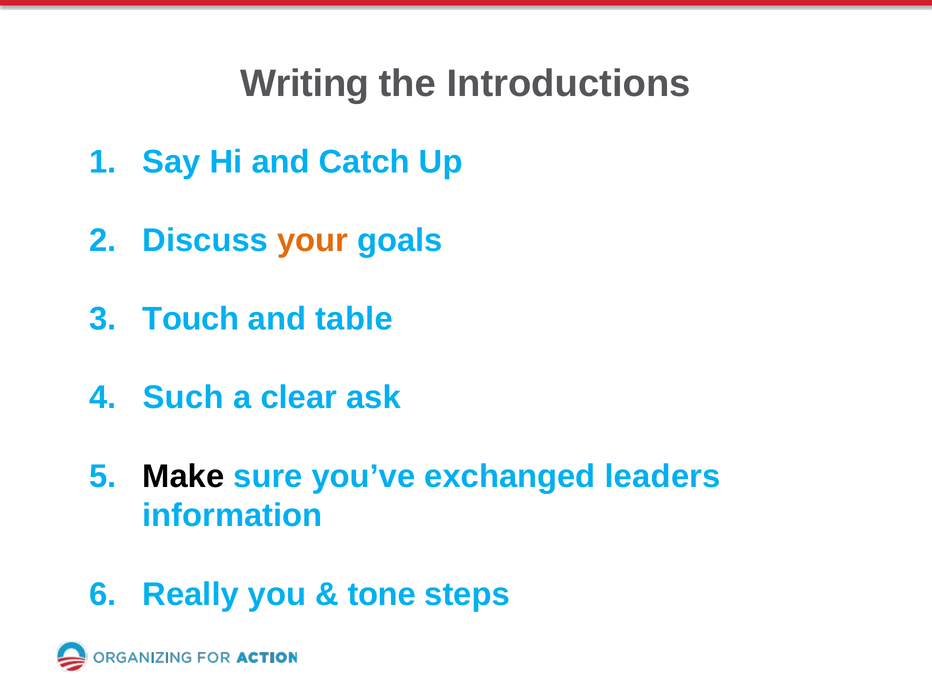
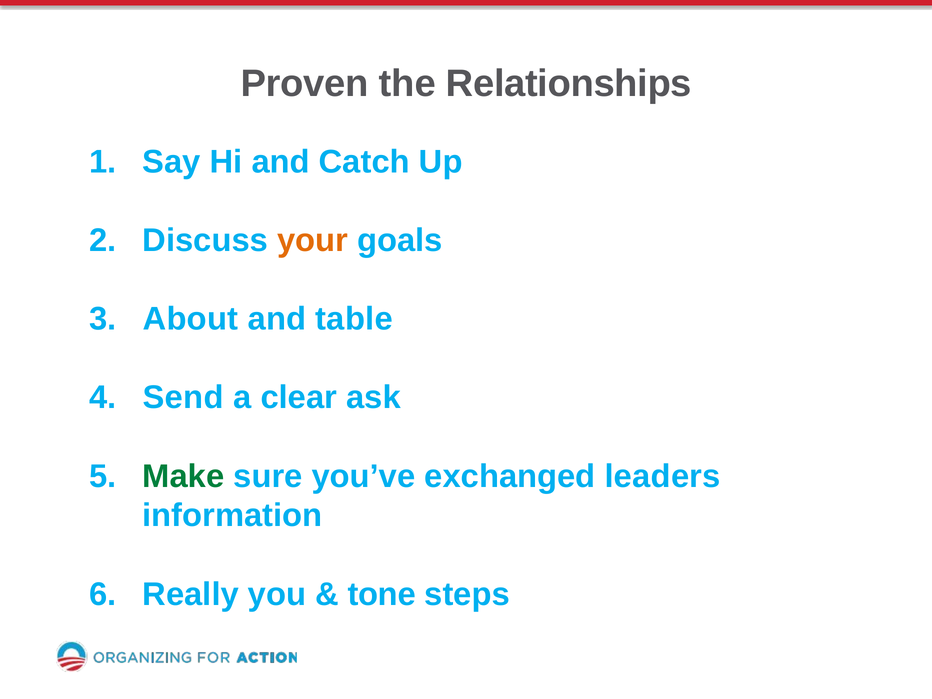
Writing: Writing -> Proven (305, 83)
Introductions: Introductions -> Relationships (569, 83)
Touch: Touch -> About (190, 319)
Such: Such -> Send (183, 398)
Make colour: black -> green (183, 476)
